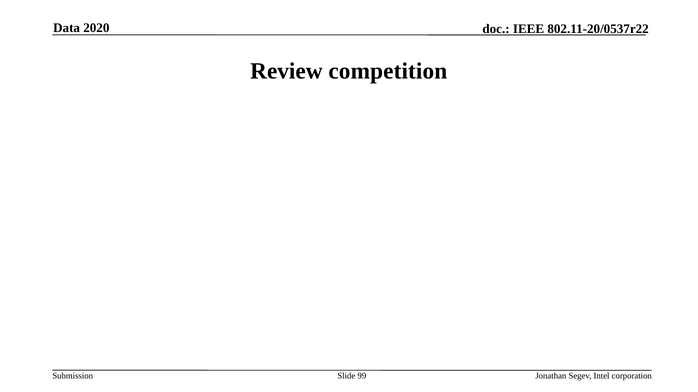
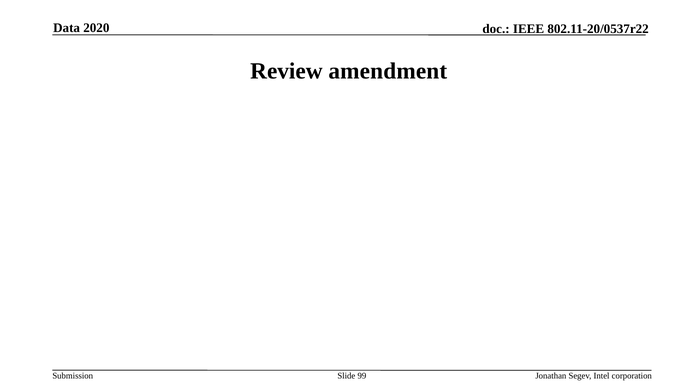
competition: competition -> amendment (388, 71)
